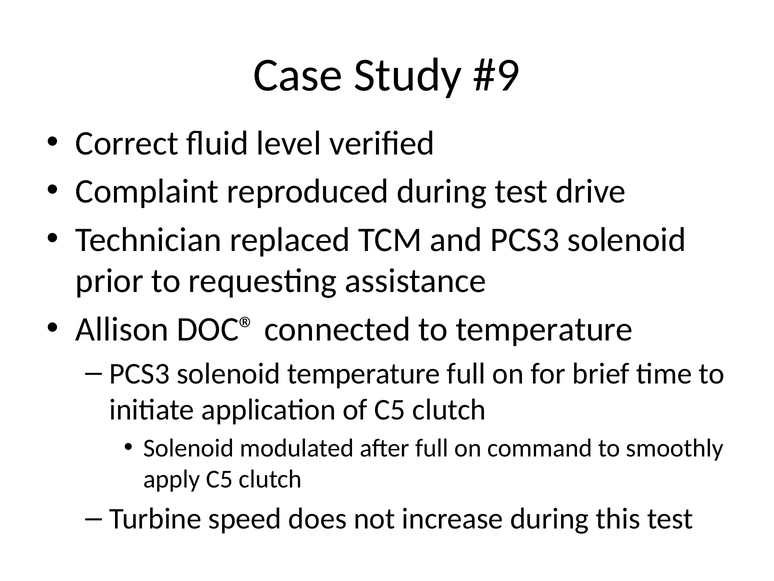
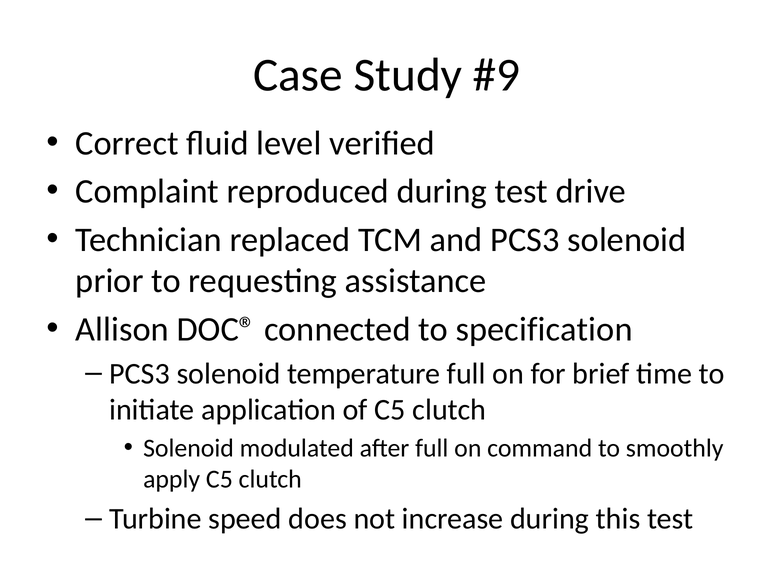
to temperature: temperature -> specification (544, 329)
